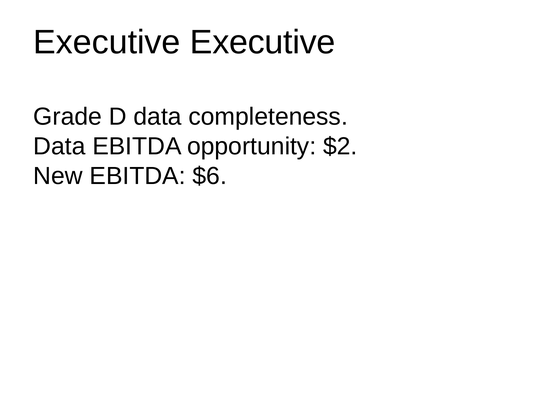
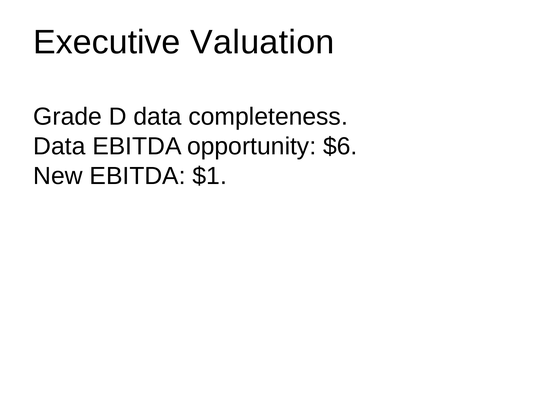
Executive Executive: Executive -> Valuation (262, 42)
$2: $2 -> $6 (340, 146)
$6: $6 -> $1 (210, 176)
